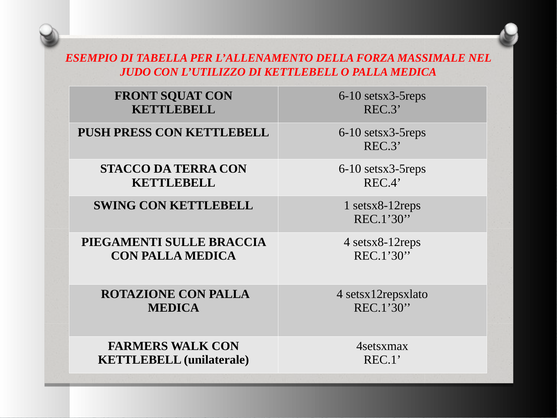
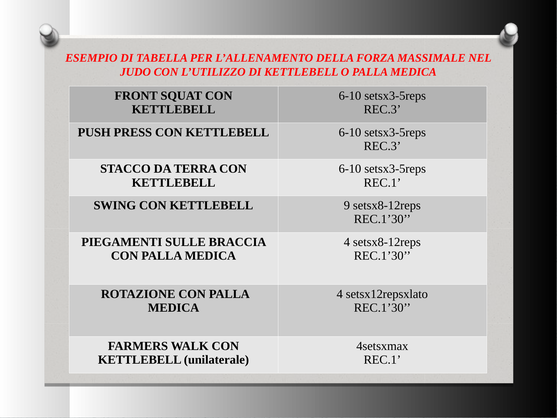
REC.4: REC.4 -> REC.1 (382, 183)
1: 1 -> 9 (347, 205)
